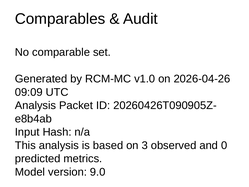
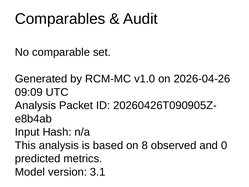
3: 3 -> 8 (145, 145)
9.0: 9.0 -> 3.1 (98, 172)
